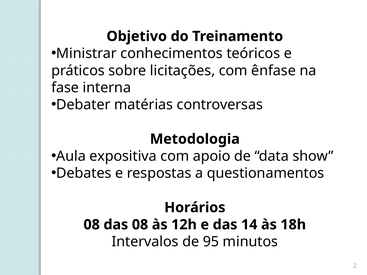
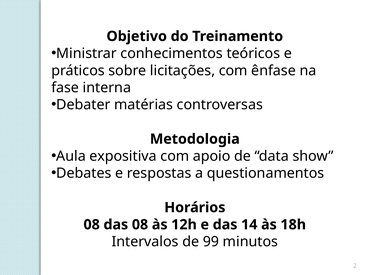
95: 95 -> 99 (211, 242)
